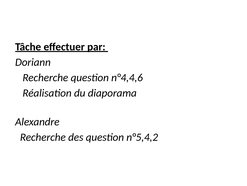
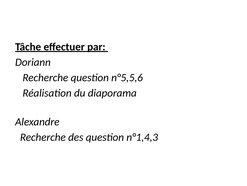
n°4,4,6: n°4,4,6 -> n°5,5,6 (127, 77)
n°5,4,2: n°5,4,2 -> n°1,4,3 (142, 137)
